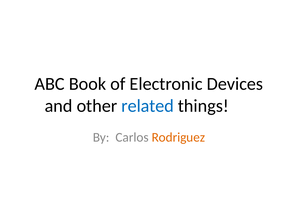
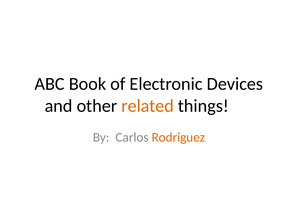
related colour: blue -> orange (148, 106)
